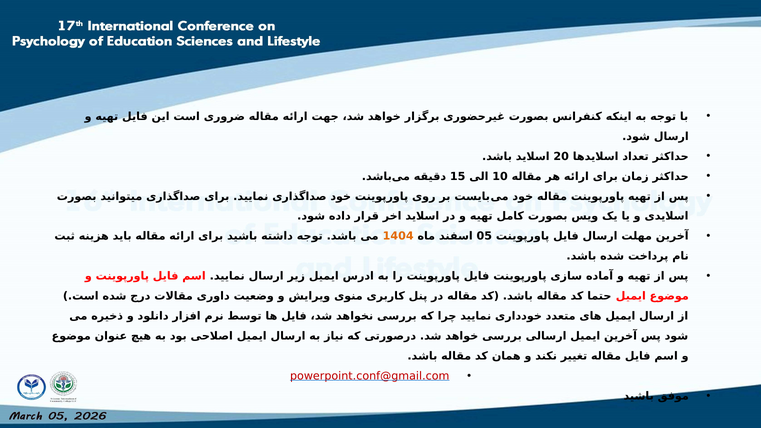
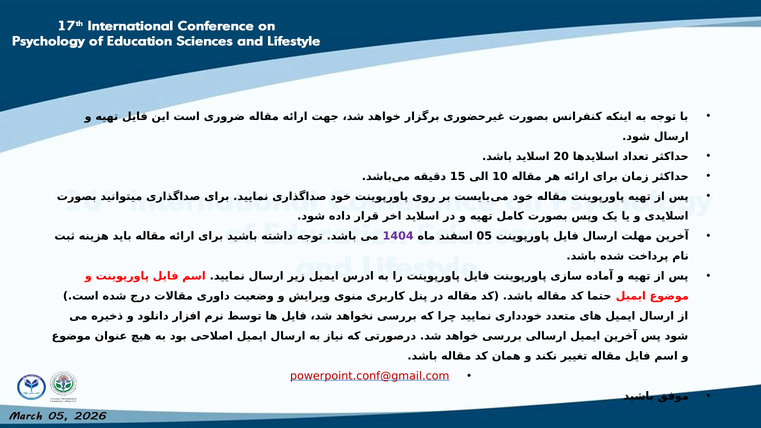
1404 colour: orange -> purple (398, 236)
